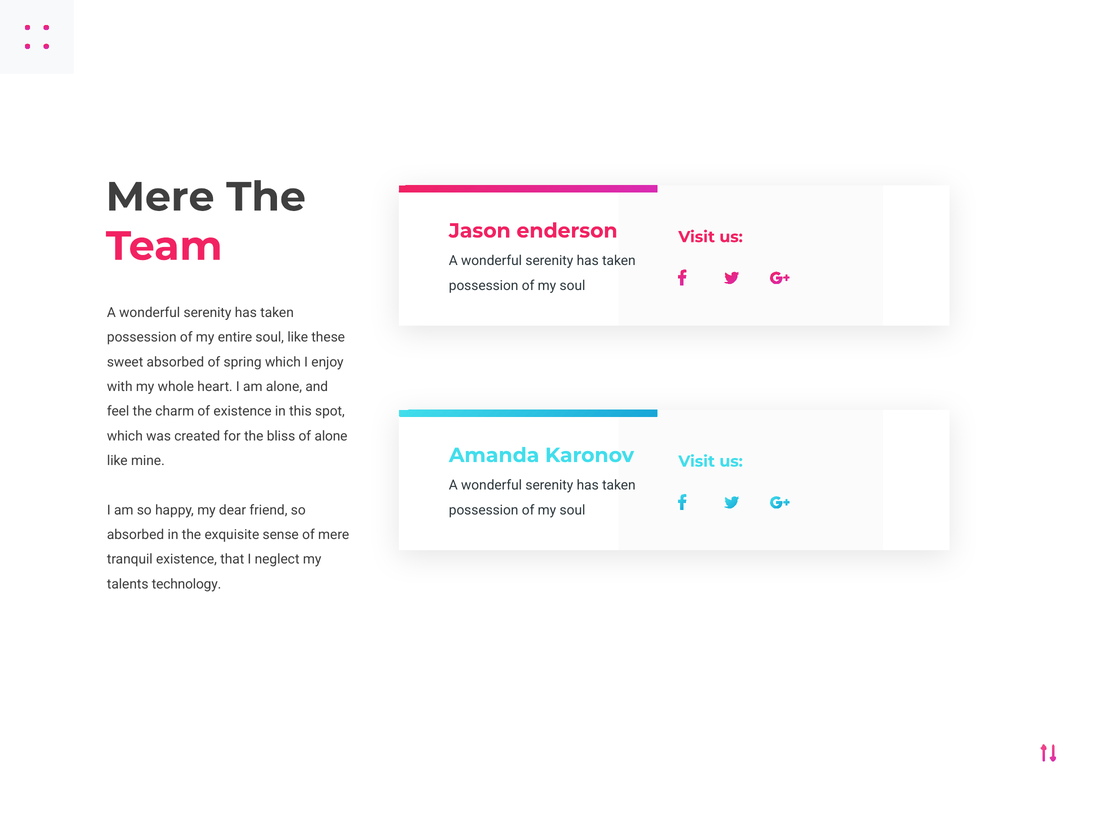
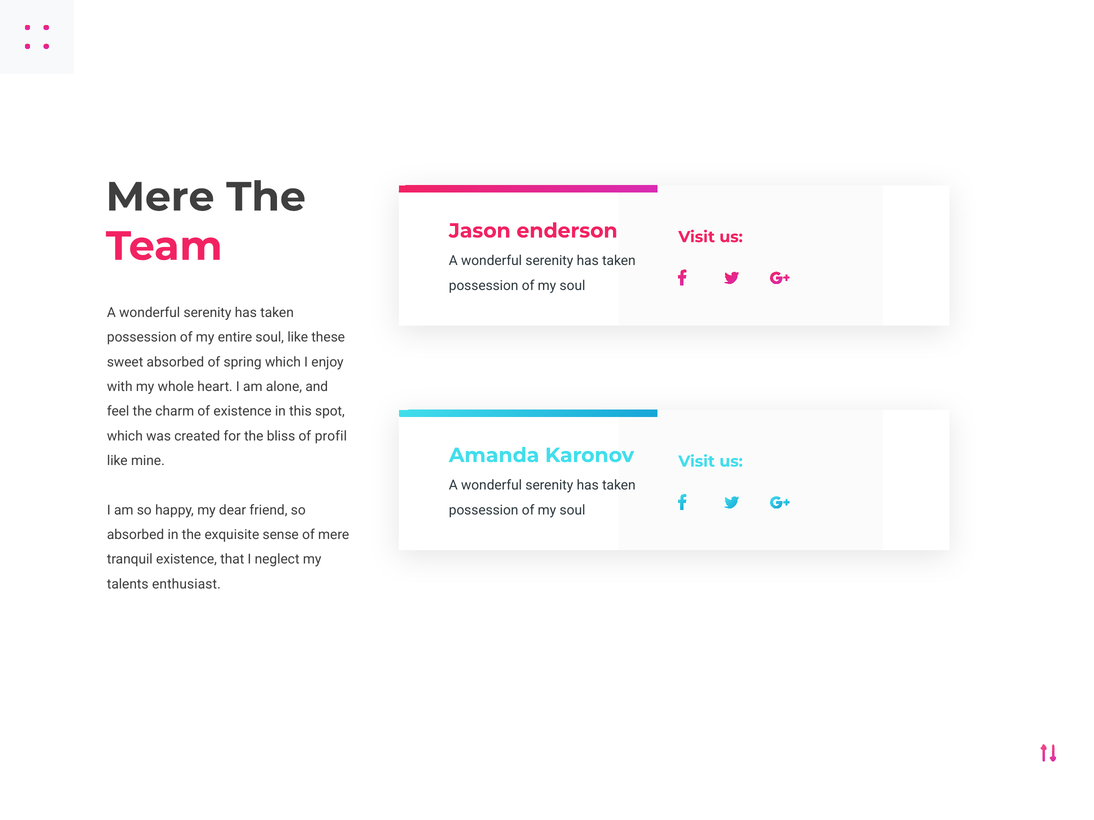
of alone: alone -> profil (331, 436)
technology: technology -> enthusiast (186, 584)
